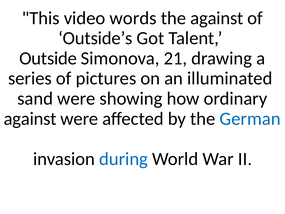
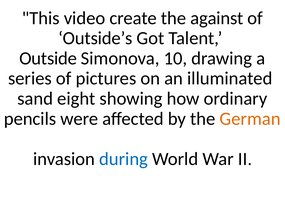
words: words -> create (133, 18)
21: 21 -> 10 (175, 58)
sand were: were -> eight (76, 98)
against: against -> pencils (30, 119)
German colour: blue -> orange (250, 119)
